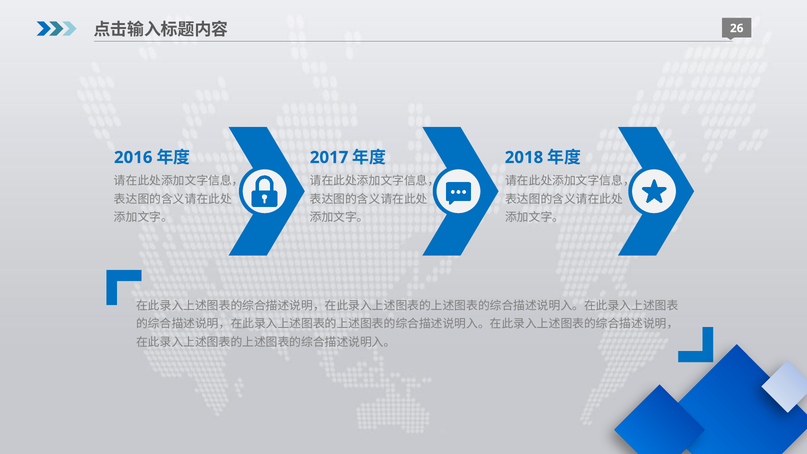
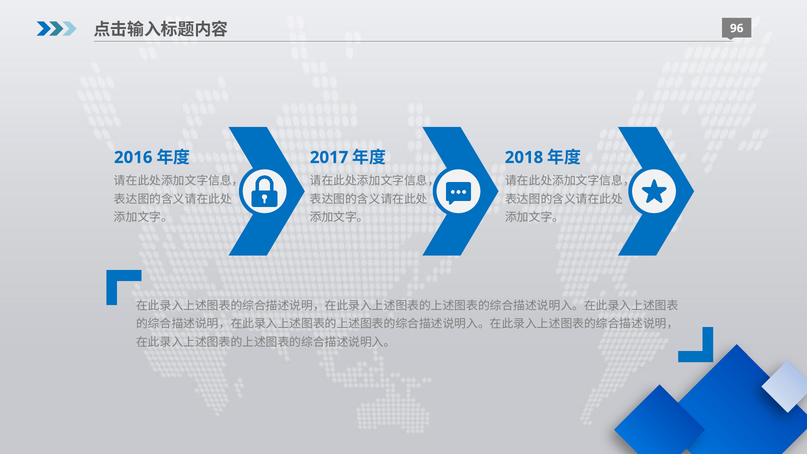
26: 26 -> 96 (737, 28)
